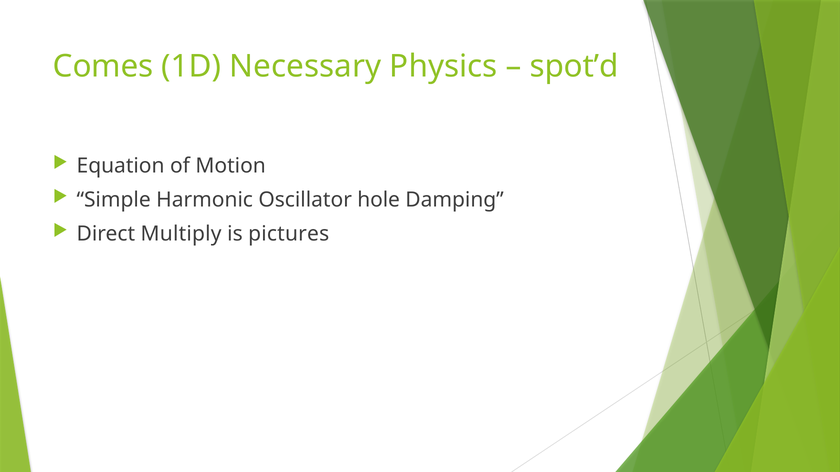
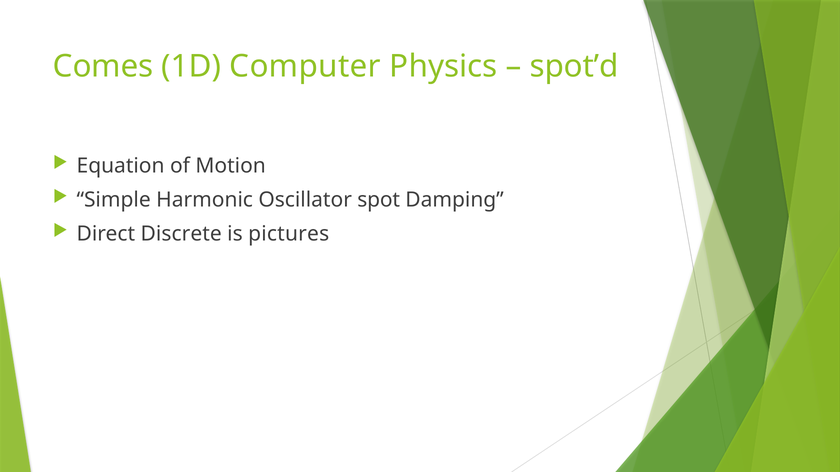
Necessary: Necessary -> Computer (305, 66)
hole: hole -> spot (379, 200)
Multiply: Multiply -> Discrete (181, 234)
